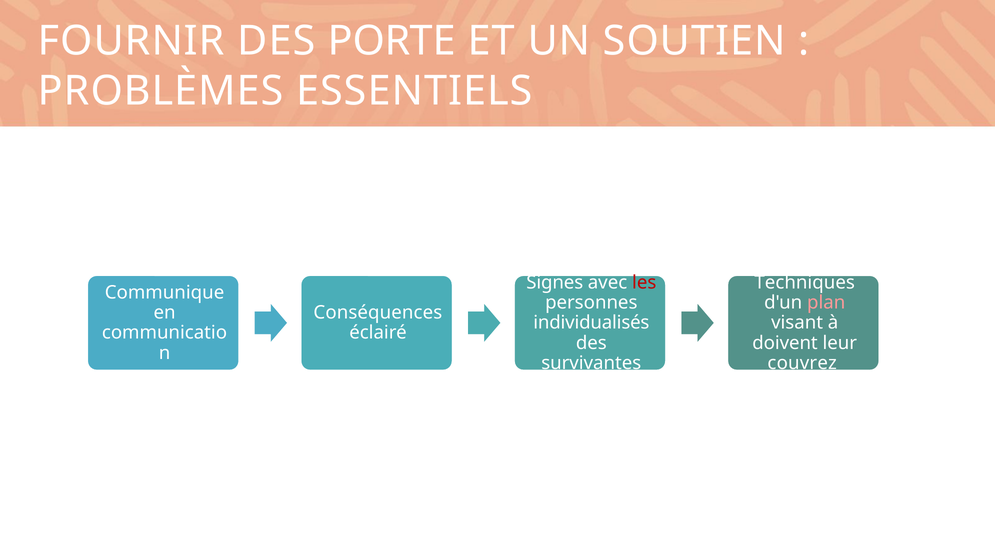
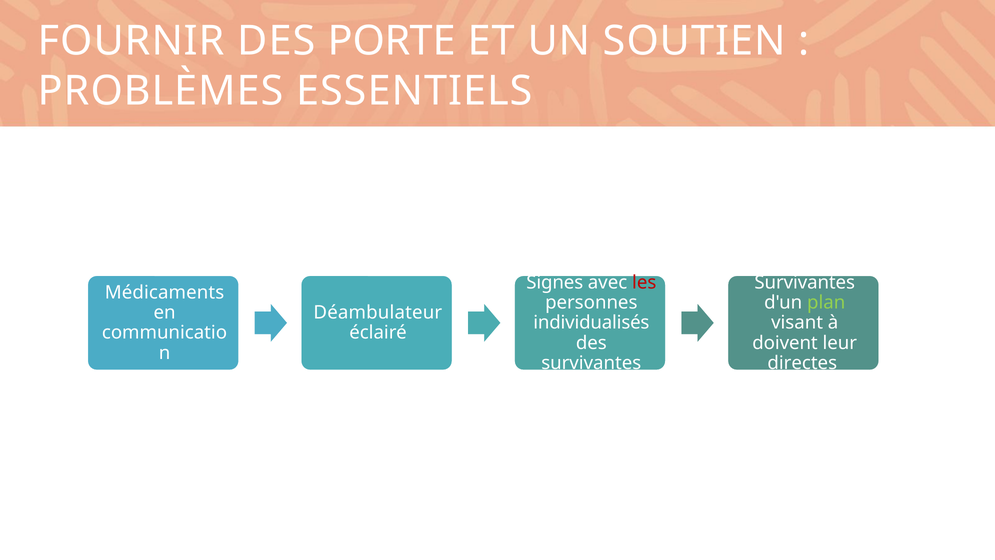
Techniques: Techniques -> Survivantes (805, 282)
Communique: Communique -> Médicaments (164, 292)
plan colour: pink -> light green (826, 302)
Conséquences: Conséquences -> Déambulateur (378, 312)
couvrez: couvrez -> directes (802, 363)
